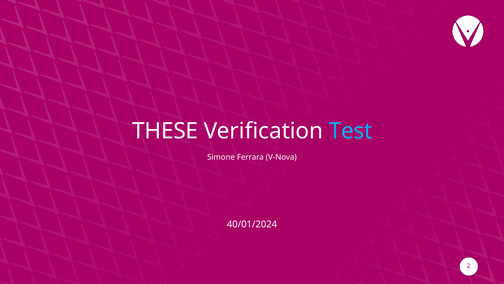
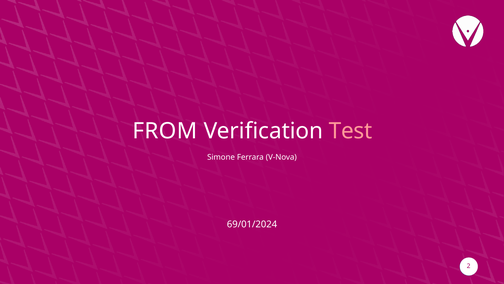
THESE: THESE -> FROM (165, 131)
Test colour: light blue -> pink (351, 131)
40/01/2024: 40/01/2024 -> 69/01/2024 (252, 224)
